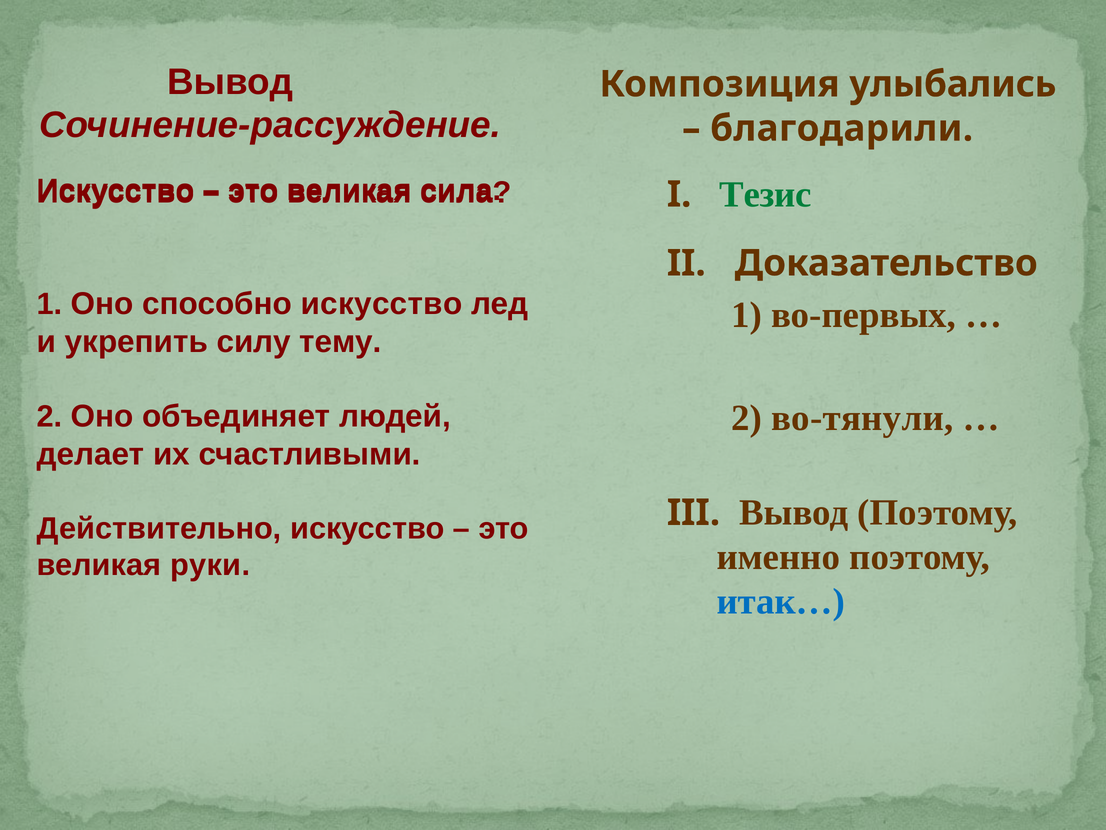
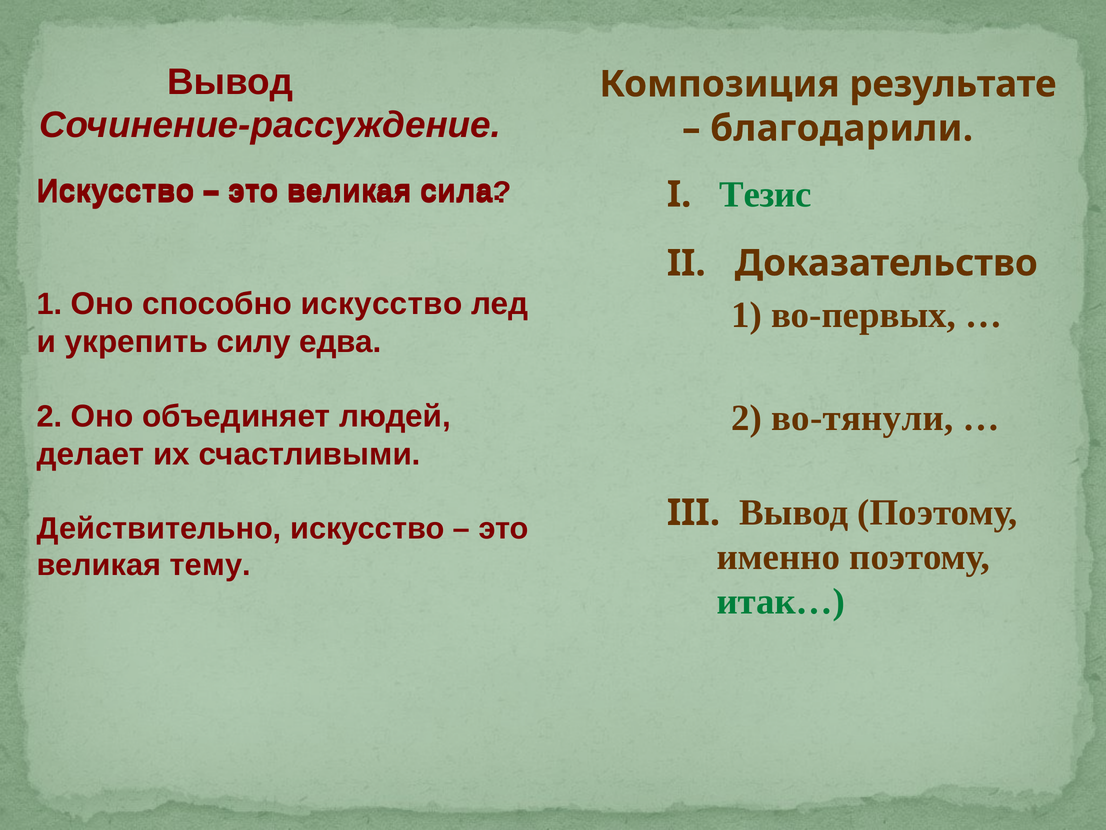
улыбались: улыбались -> результате (953, 84)
тему: тему -> едва (340, 341)
руки: руки -> тему (210, 565)
итак… colour: blue -> green (781, 601)
